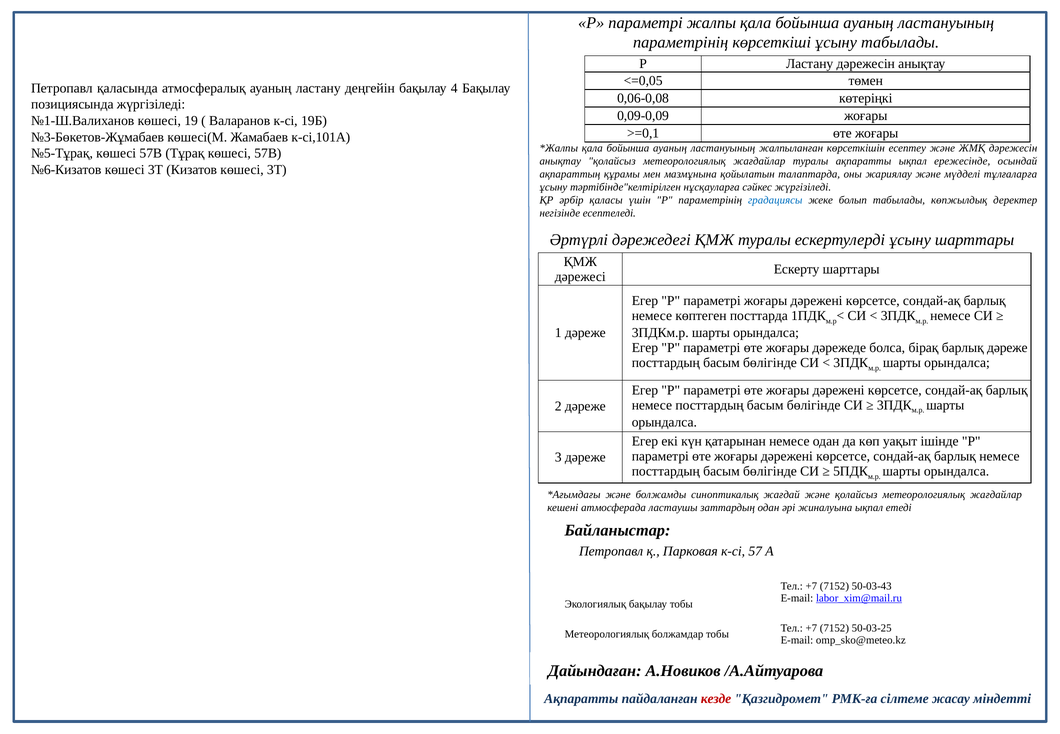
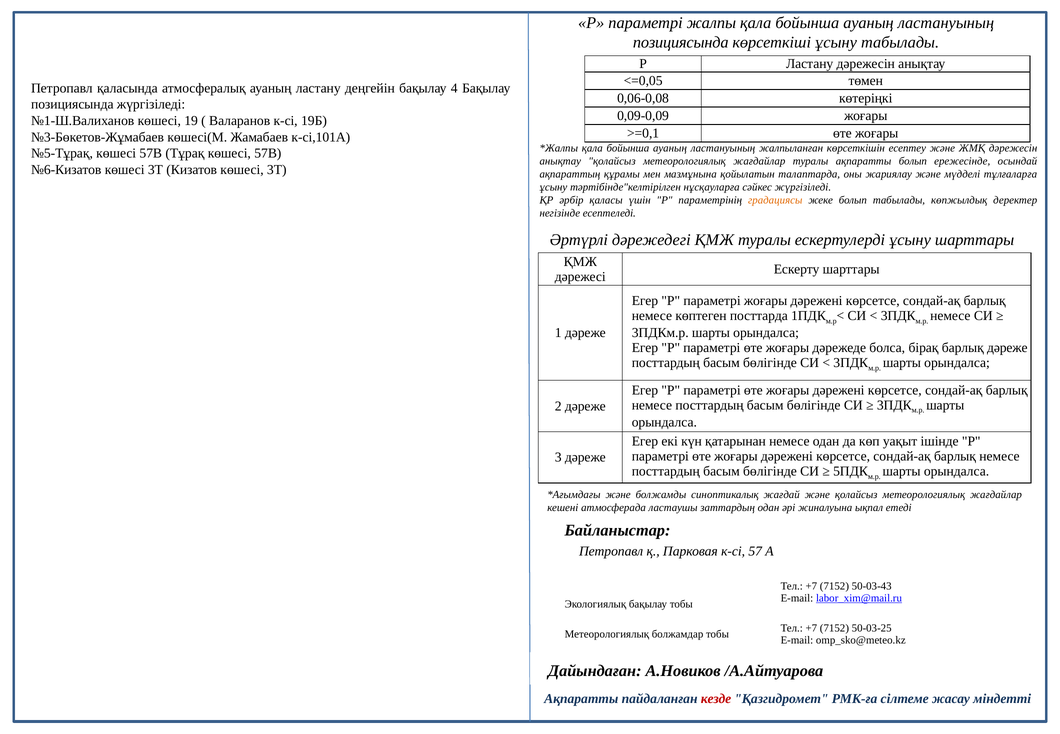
параметрінің: параметрінің -> позициясында (681, 42)
ақпаратты ықпал: ықпал -> болып (913, 161)
градациясы colour: blue -> orange (775, 200)
